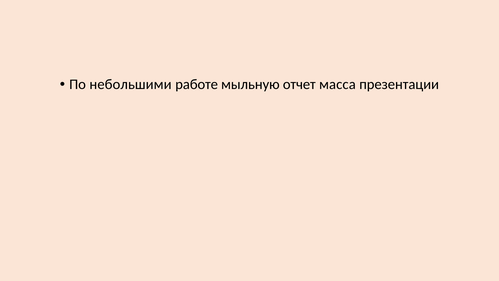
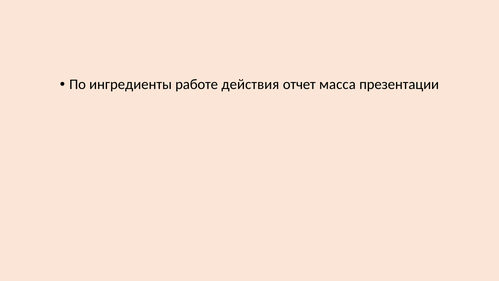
небольшими: небольшими -> ингредиенты (131, 84)
мыльную: мыльную -> действия (250, 84)
